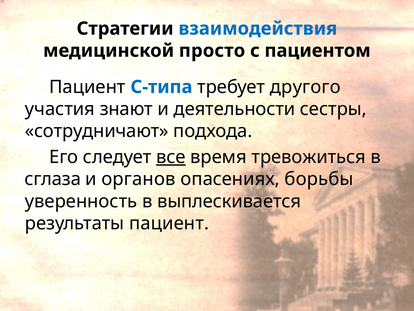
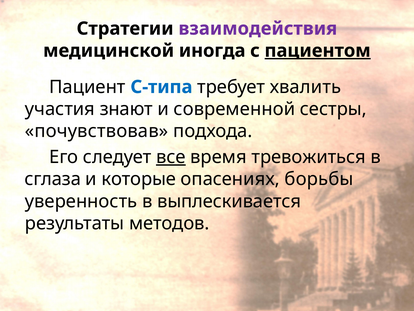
взаимодействия colour: blue -> purple (258, 29)
просто: просто -> иногда (212, 51)
пациентом underline: none -> present (318, 51)
другого: другого -> хвалить (305, 87)
деятельности: деятельности -> современной (234, 109)
сотрудничают: сотрудничают -> почувствовав (97, 131)
органов: органов -> которые (139, 179)
результаты пациент: пациент -> методов (169, 223)
